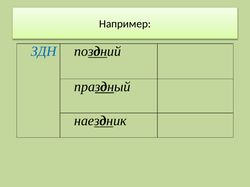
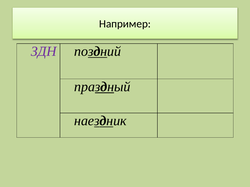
ЗДН colour: blue -> purple (44, 52)
